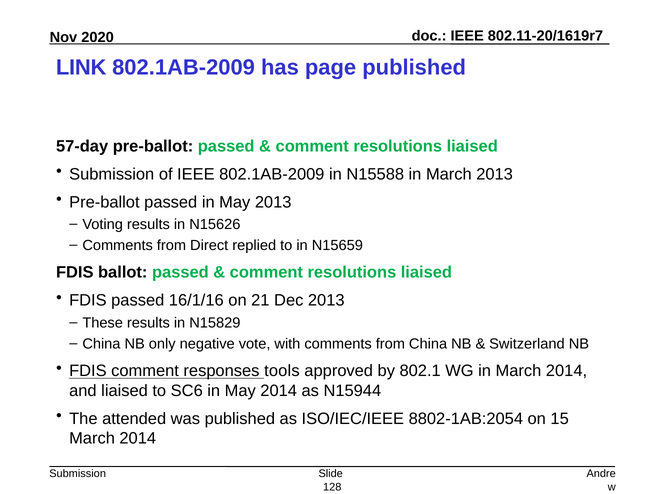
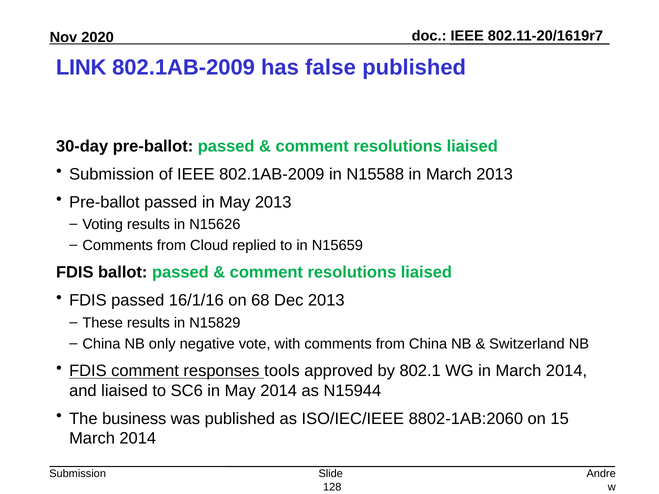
page: page -> false (330, 67)
57-day: 57-day -> 30-day (82, 146)
Direct: Direct -> Cloud (209, 246)
21: 21 -> 68 (260, 301)
attended: attended -> business (134, 419)
8802-1AB:2054: 8802-1AB:2054 -> 8802-1AB:2060 (466, 419)
